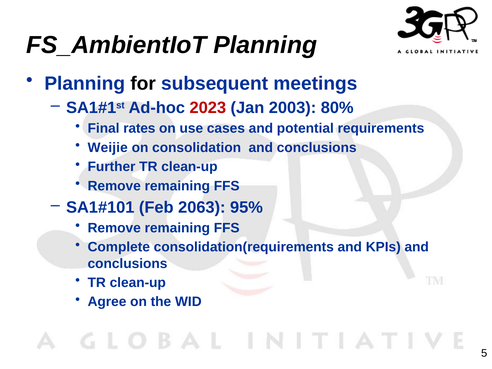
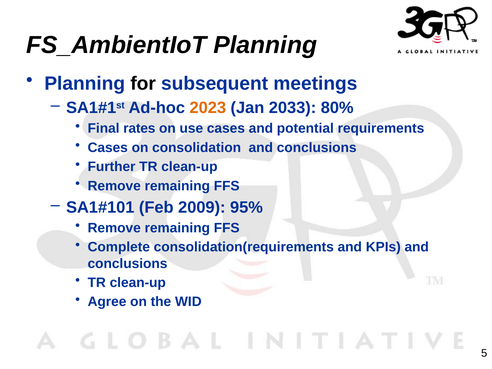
2023 colour: red -> orange (208, 108)
2003: 2003 -> 2033 (293, 108)
Weijie: Weijie -> Cases (108, 148)
2063: 2063 -> 2009 (202, 207)
